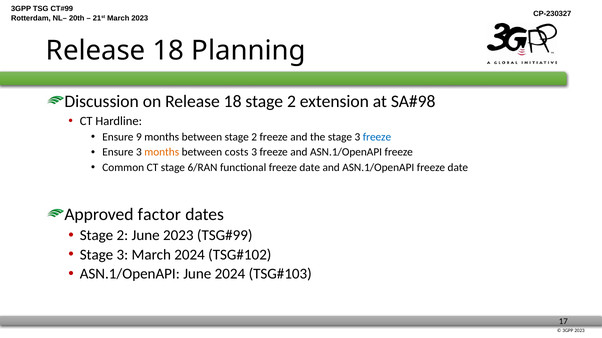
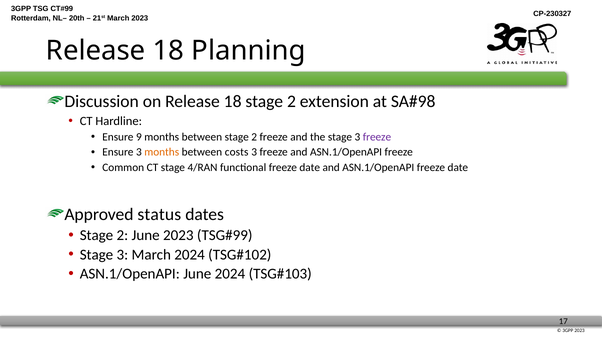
freeze colour: blue -> purple (377, 137)
6/RAN: 6/RAN -> 4/RAN (202, 168)
factor: factor -> status (159, 215)
